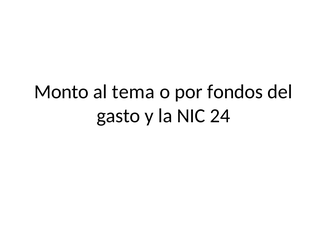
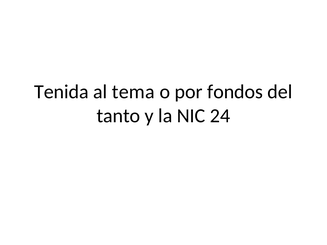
Monto: Monto -> Tenida (61, 92)
gasto: gasto -> tanto (118, 116)
